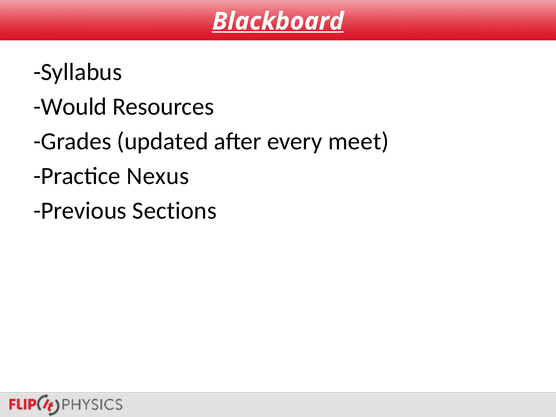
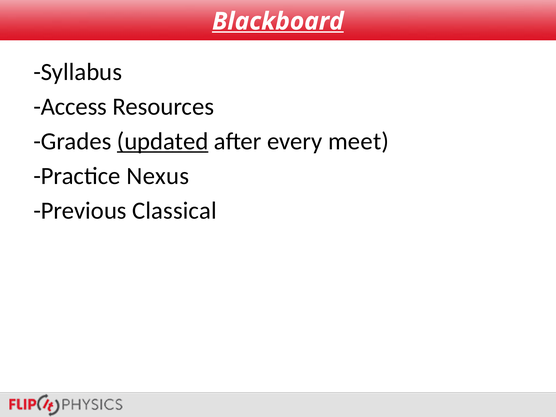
Would: Would -> Access (70, 107)
updated underline: none -> present (163, 141)
Sections: Sections -> Classical (175, 211)
